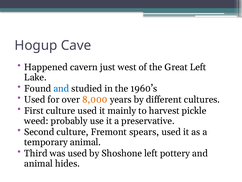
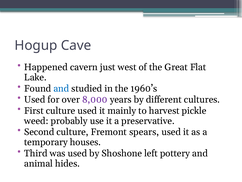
Great Left: Left -> Flat (198, 67)
8,000 colour: orange -> purple (95, 99)
temporary animal: animal -> houses (85, 142)
